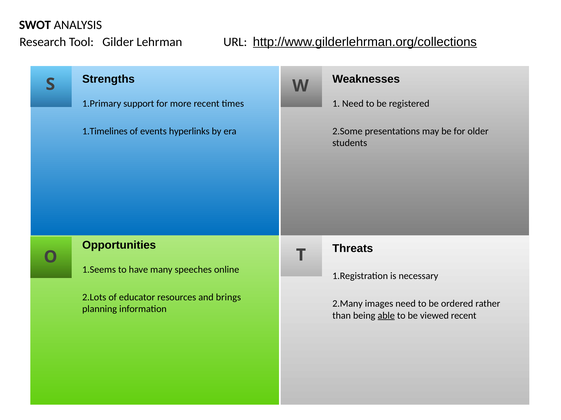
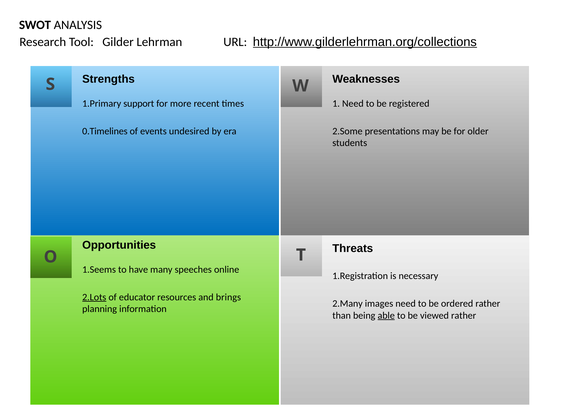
1.Timelines: 1.Timelines -> 0.Timelines (105, 131)
hyperlinks: hyperlinks -> undesired (189, 131)
2.Lots underline: none -> present (94, 298)
viewed recent: recent -> rather (464, 316)
